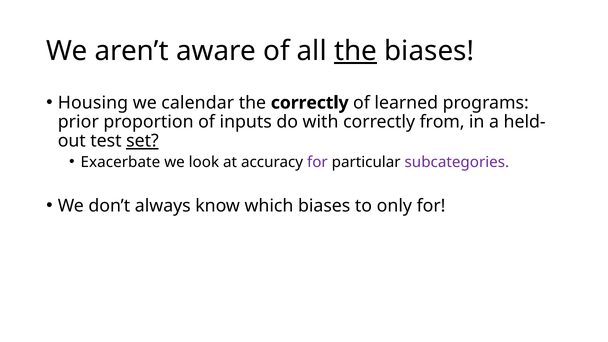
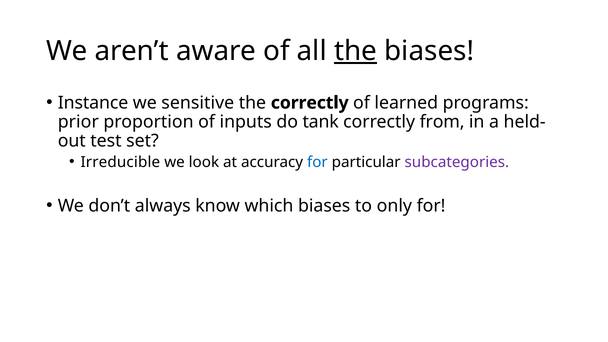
Housing: Housing -> Instance (93, 103)
calendar: calendar -> sensitive (198, 103)
with: with -> tank (321, 122)
set underline: present -> none (142, 141)
Exacerbate: Exacerbate -> Irreducible (120, 162)
for colour: purple -> blue (317, 162)
